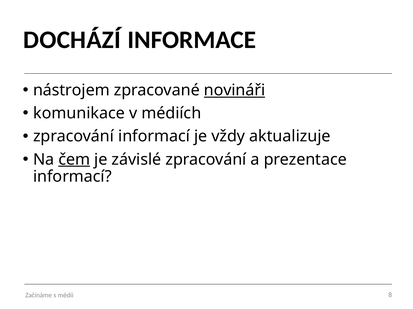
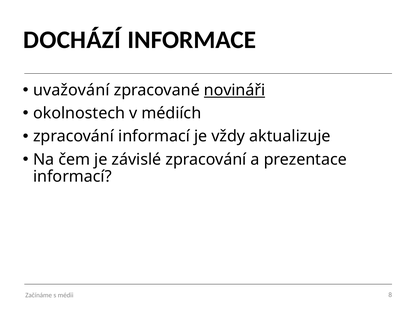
nástrojem: nástrojem -> uvažování (71, 91)
komunikace: komunikace -> okolnostech (79, 114)
čem underline: present -> none (74, 160)
